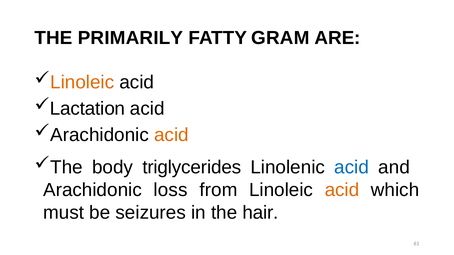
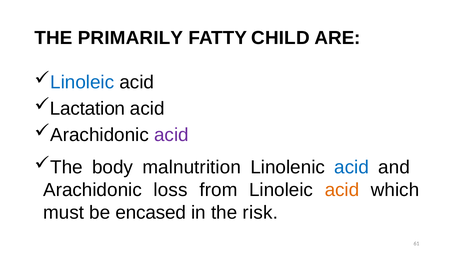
GRAM: GRAM -> CHILD (280, 38)
Linoleic colour: orange -> blue (82, 82)
acid colour: orange -> purple (171, 135)
triglycerides: triglycerides -> malnutrition (192, 167)
seizures: seizures -> encased (151, 213)
hair: hair -> risk (260, 213)
